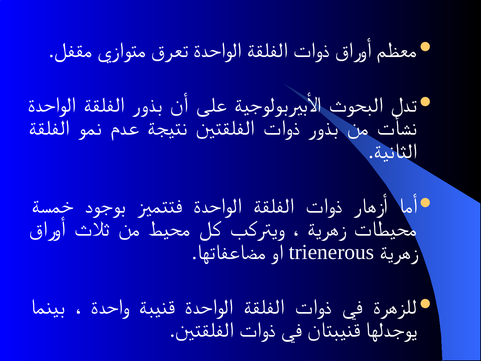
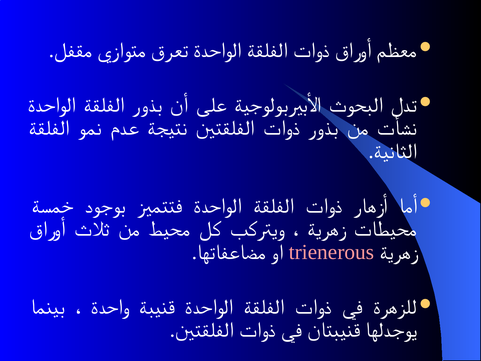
trienerous colour: white -> pink (332, 252)
